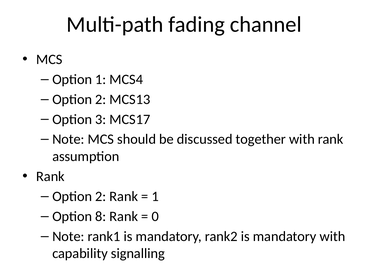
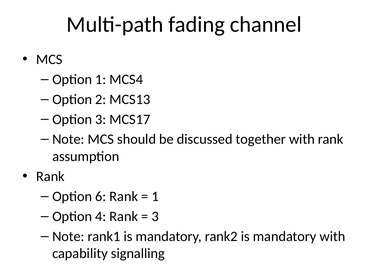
2: 2 -> 6 (101, 197)
8: 8 -> 4 (101, 217)
0: 0 -> 3 (155, 217)
